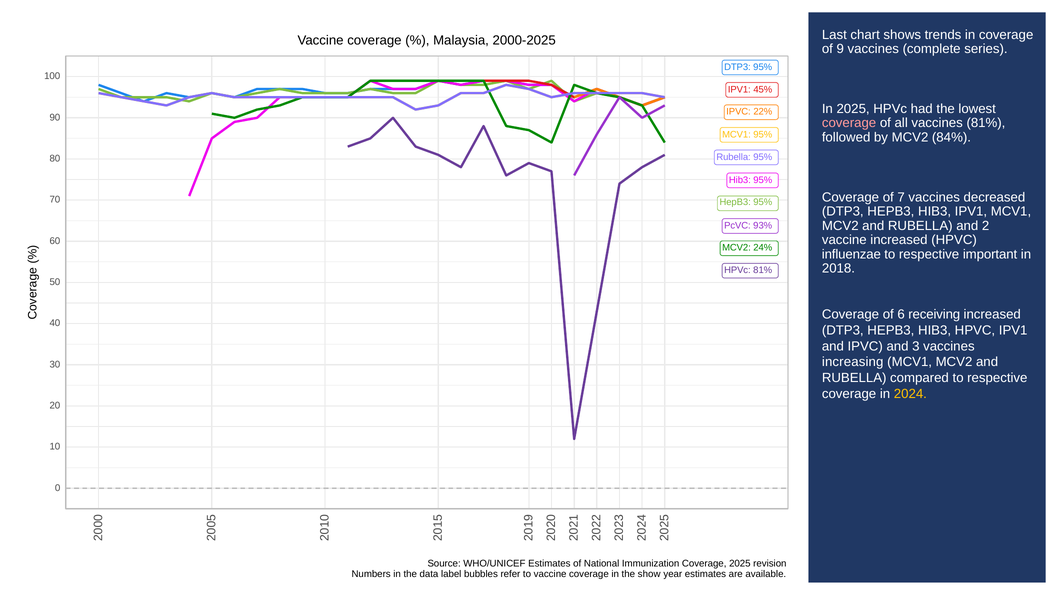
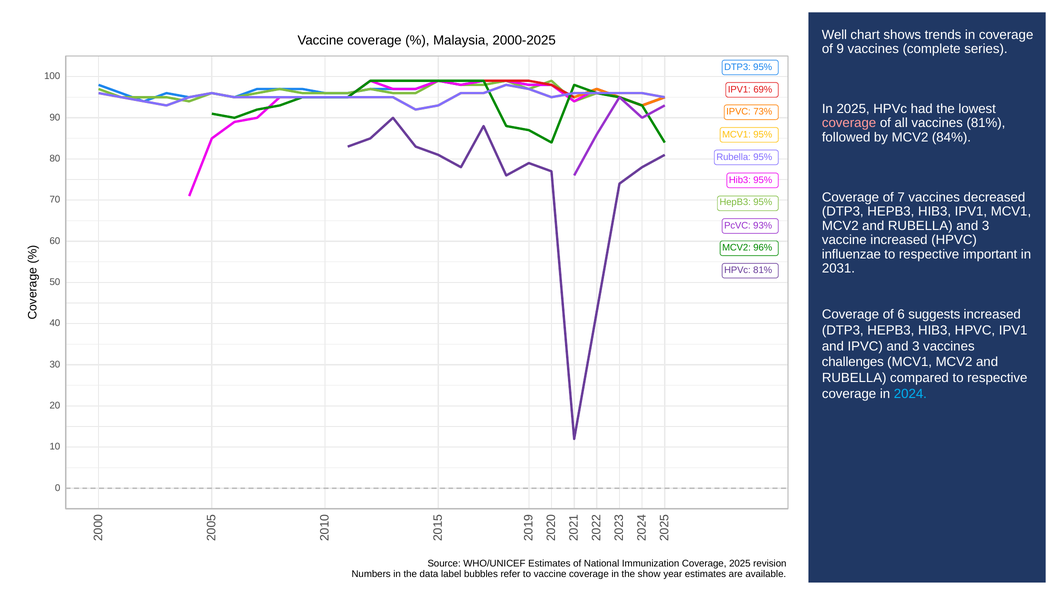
Last: Last -> Well (834, 35)
45%: 45% -> 69% (763, 89)
22%: 22% -> 73% (763, 112)
RUBELLA and 2: 2 -> 3 (986, 226)
24%: 24% -> 96% (763, 248)
2018: 2018 -> 2031 (838, 269)
receiving: receiving -> suggests (934, 315)
increasing: increasing -> challenges (853, 362)
2024 colour: yellow -> light blue (910, 394)
